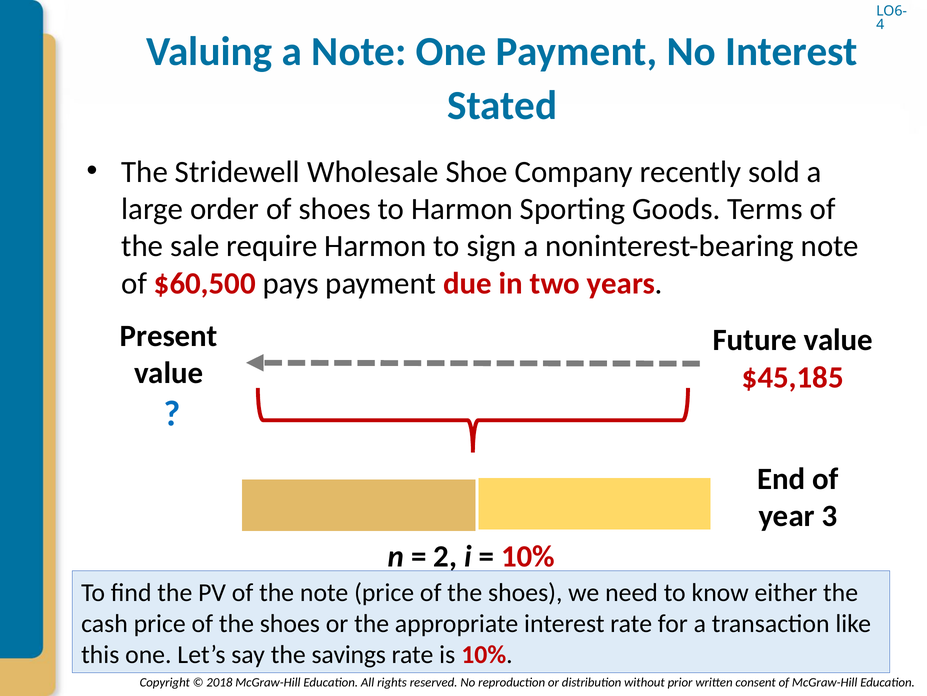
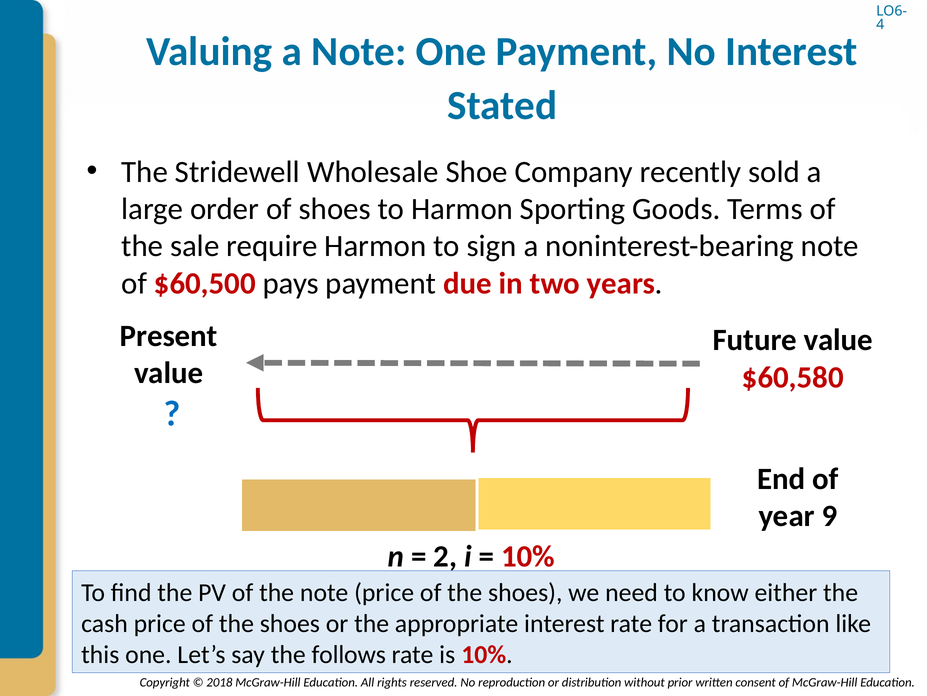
$45,185: $45,185 -> $60,580 (793, 377)
3: 3 -> 9 (830, 515)
savings: savings -> follows (349, 654)
